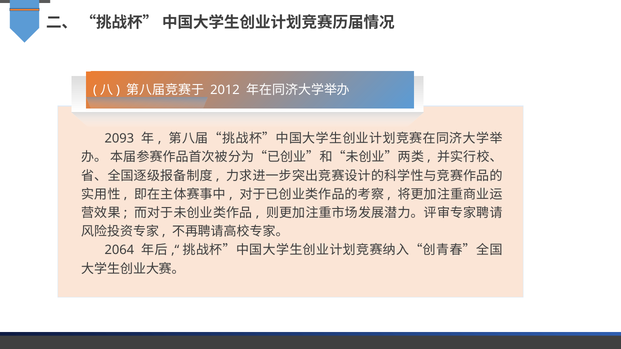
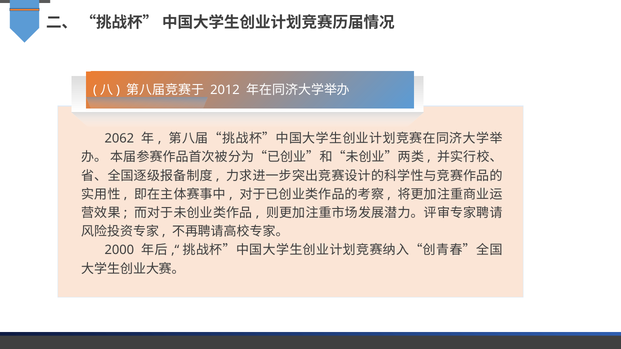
2093: 2093 -> 2062 (119, 139)
2064: 2064 -> 2000 (119, 250)
